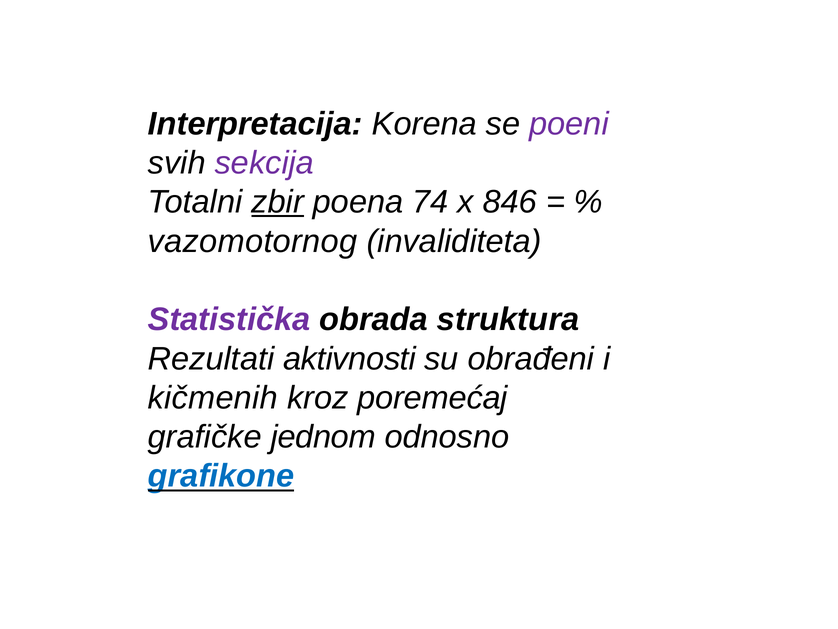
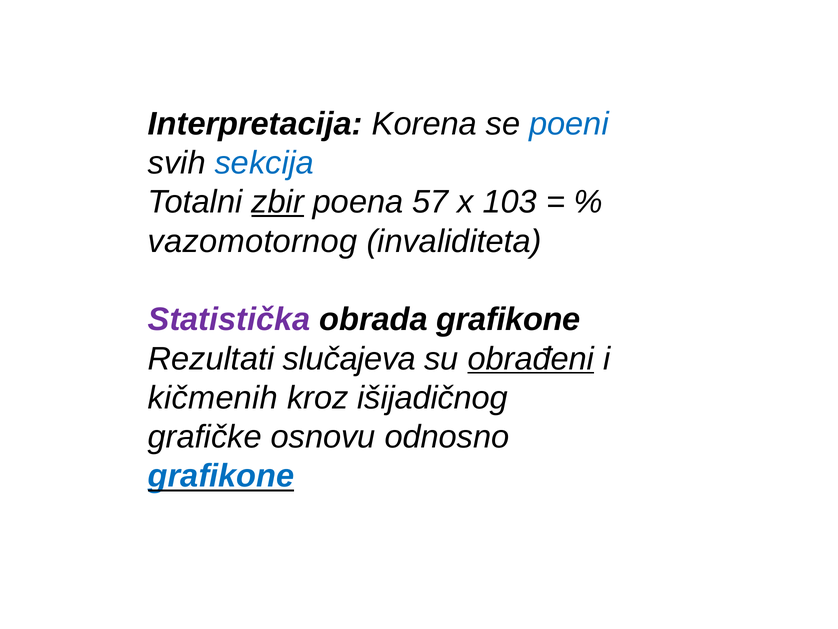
poeni colour: purple -> blue (569, 124)
sekcija colour: purple -> blue (264, 163)
74: 74 -> 57 (430, 202)
846: 846 -> 103 (510, 202)
obrada struktura: struktura -> grafikone (508, 319)
aktivnosti: aktivnosti -> slučajeva (349, 358)
obrađeni underline: none -> present (531, 358)
poremećaj: poremećaj -> išijadičnog (433, 398)
jednom: jednom -> osnovu (323, 437)
